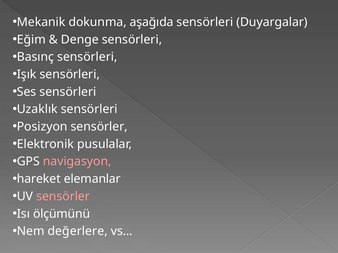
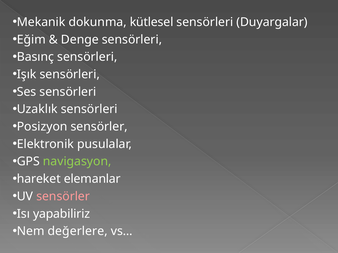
aşağıda: aşağıda -> kütlesel (152, 22)
navigasyon colour: pink -> light green (77, 162)
ölçümünü: ölçümünü -> yapabiliriz (62, 214)
